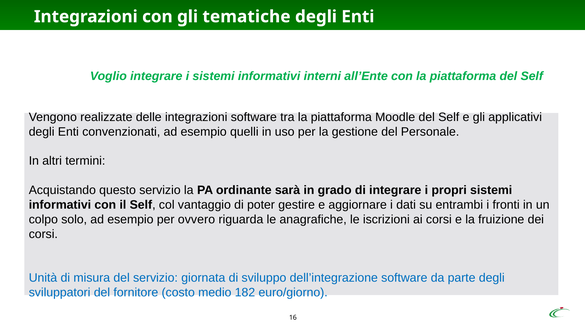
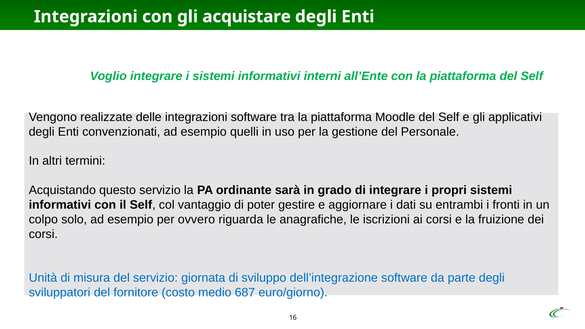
tematiche: tematiche -> acquistare (247, 17)
182: 182 -> 687 (245, 293)
